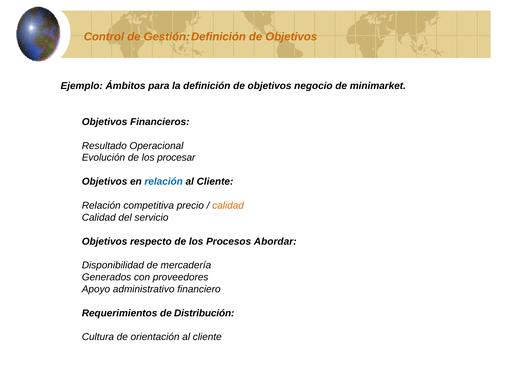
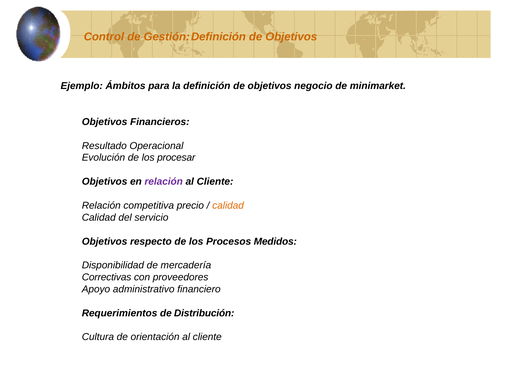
relación colour: blue -> purple (164, 182)
Abordar: Abordar -> Medidos (275, 242)
Generados: Generados -> Correctivas (107, 278)
